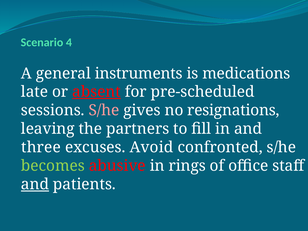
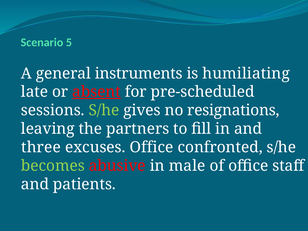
4: 4 -> 5 (69, 42)
medications: medications -> humiliating (246, 73)
S/he colour: pink -> light green (104, 110)
excuses Avoid: Avoid -> Office (152, 147)
rings: rings -> male (187, 166)
and underline: present -> none (35, 184)
